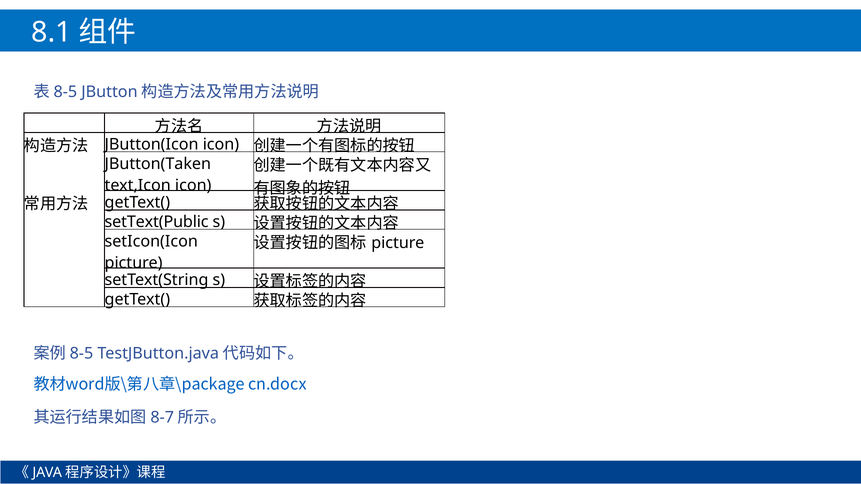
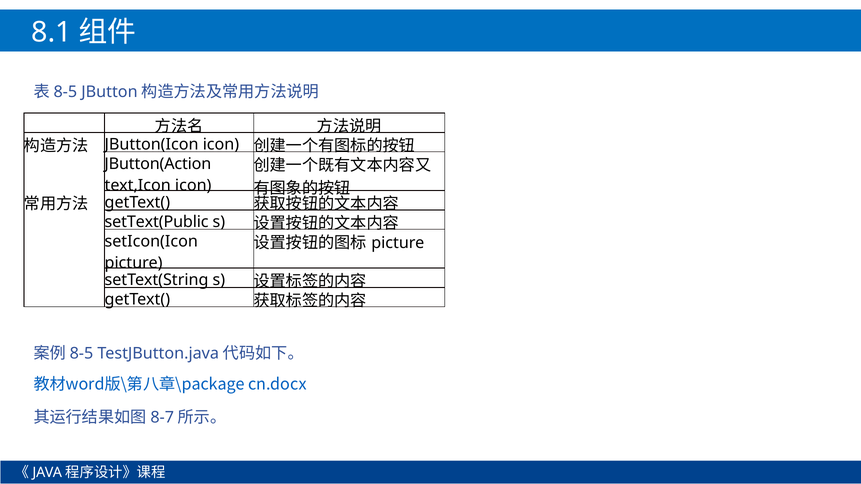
JButton(Taken: JButton(Taken -> JButton(Action (158, 164)
